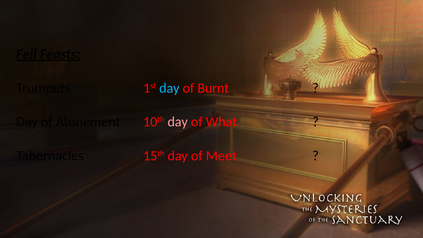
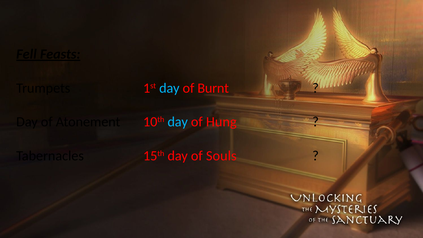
day colour: pink -> light blue (178, 122)
What: What -> Hung (221, 122)
Meet: Meet -> Souls (221, 156)
